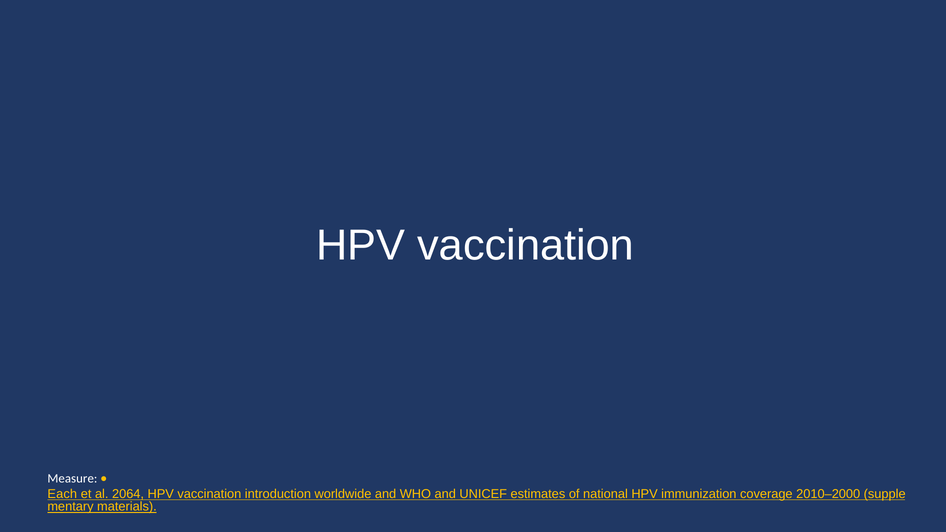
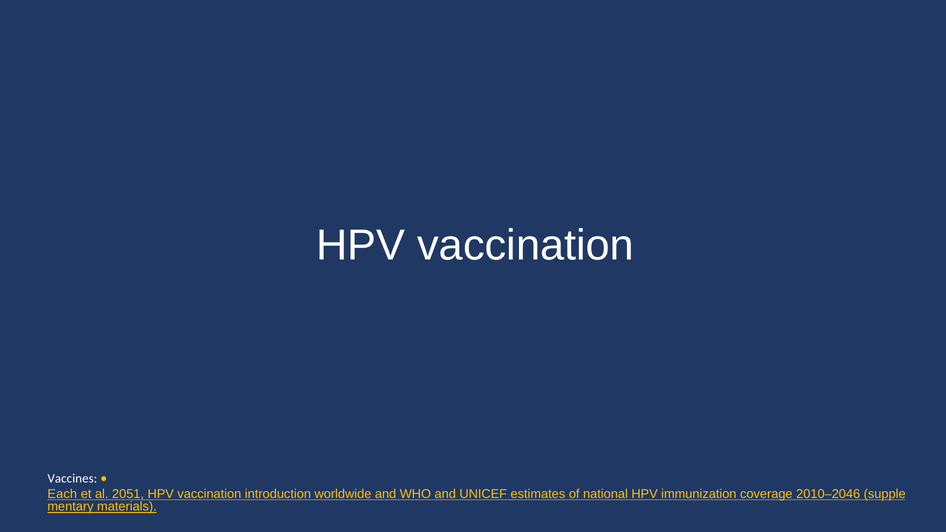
Measure: Measure -> Vaccines (72, 478)
2064: 2064 -> 2051 (128, 494)
2010–2000: 2010–2000 -> 2010–2046 (828, 494)
